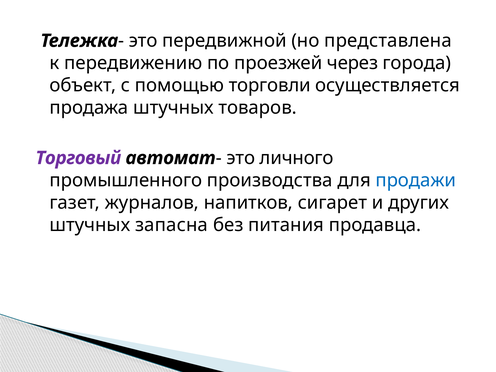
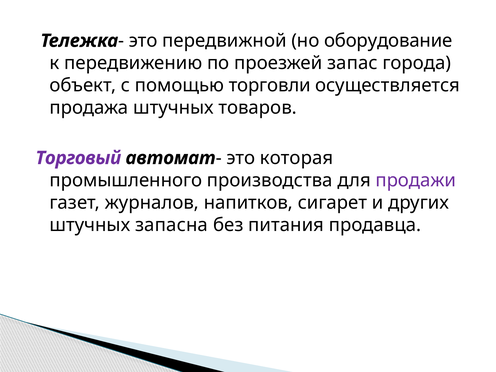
представлена: представлена -> оборудование (388, 41)
через: через -> запас (352, 63)
личного: личного -> которая (297, 158)
продажи colour: blue -> purple (416, 180)
